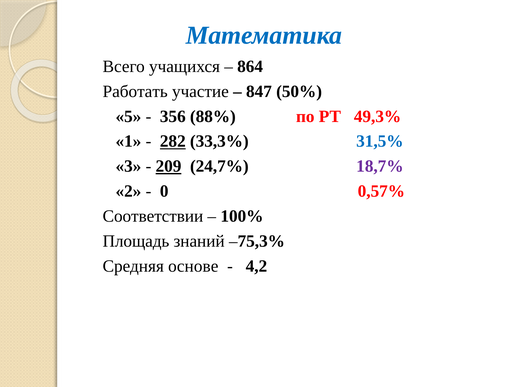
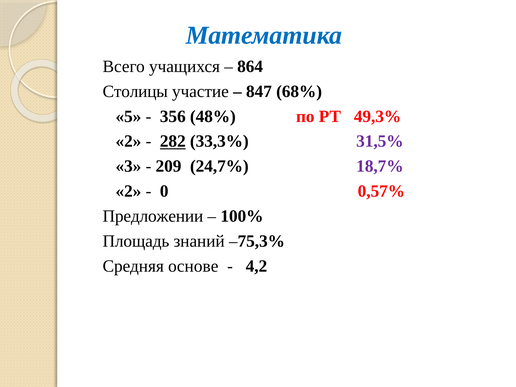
Работать: Работать -> Столицы (135, 91)
50%: 50% -> 68% (299, 91)
88%: 88% -> 48% (213, 116)
1: 1 -> 2 (128, 141)
31,5% colour: blue -> purple (380, 141)
209 underline: present -> none (168, 166)
Соответствии: Соответствии -> Предложении (153, 216)
